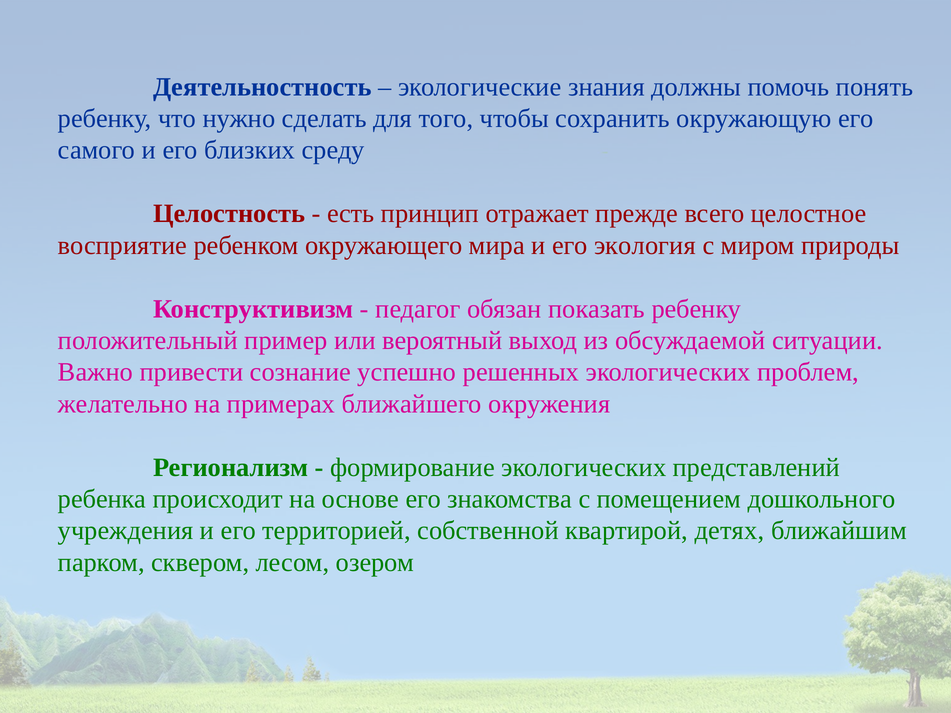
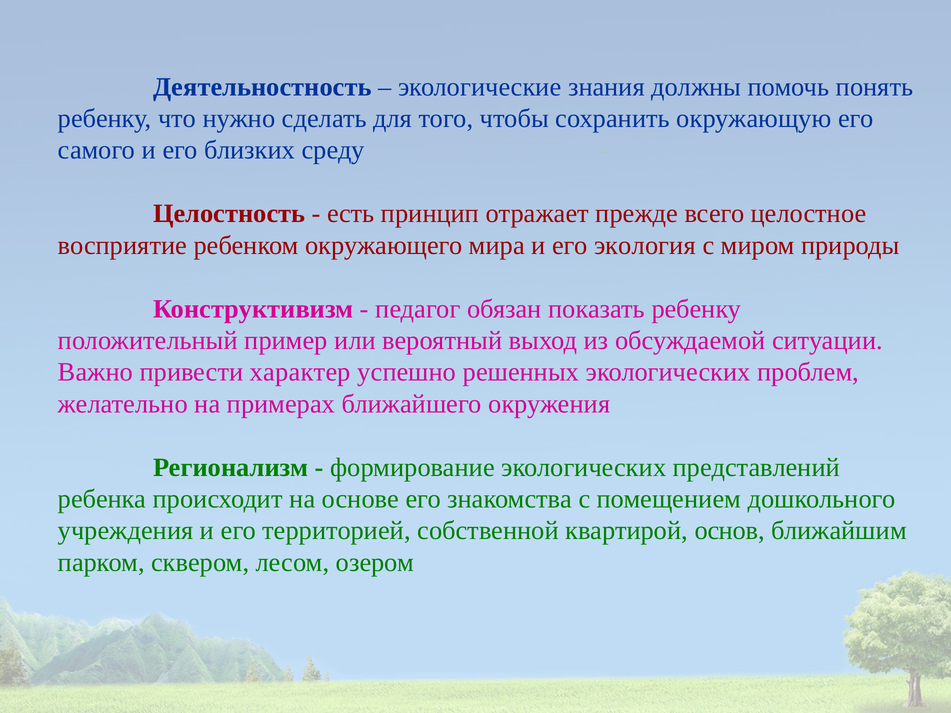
сознание: сознание -> характер (300, 372)
детях: детях -> основ (730, 531)
